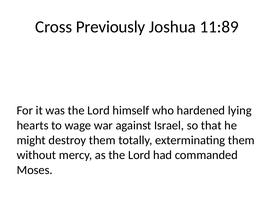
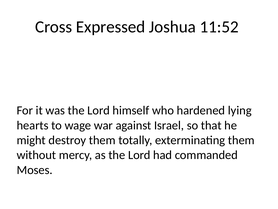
Previously: Previously -> Expressed (111, 27)
11:89: 11:89 -> 11:52 (219, 27)
